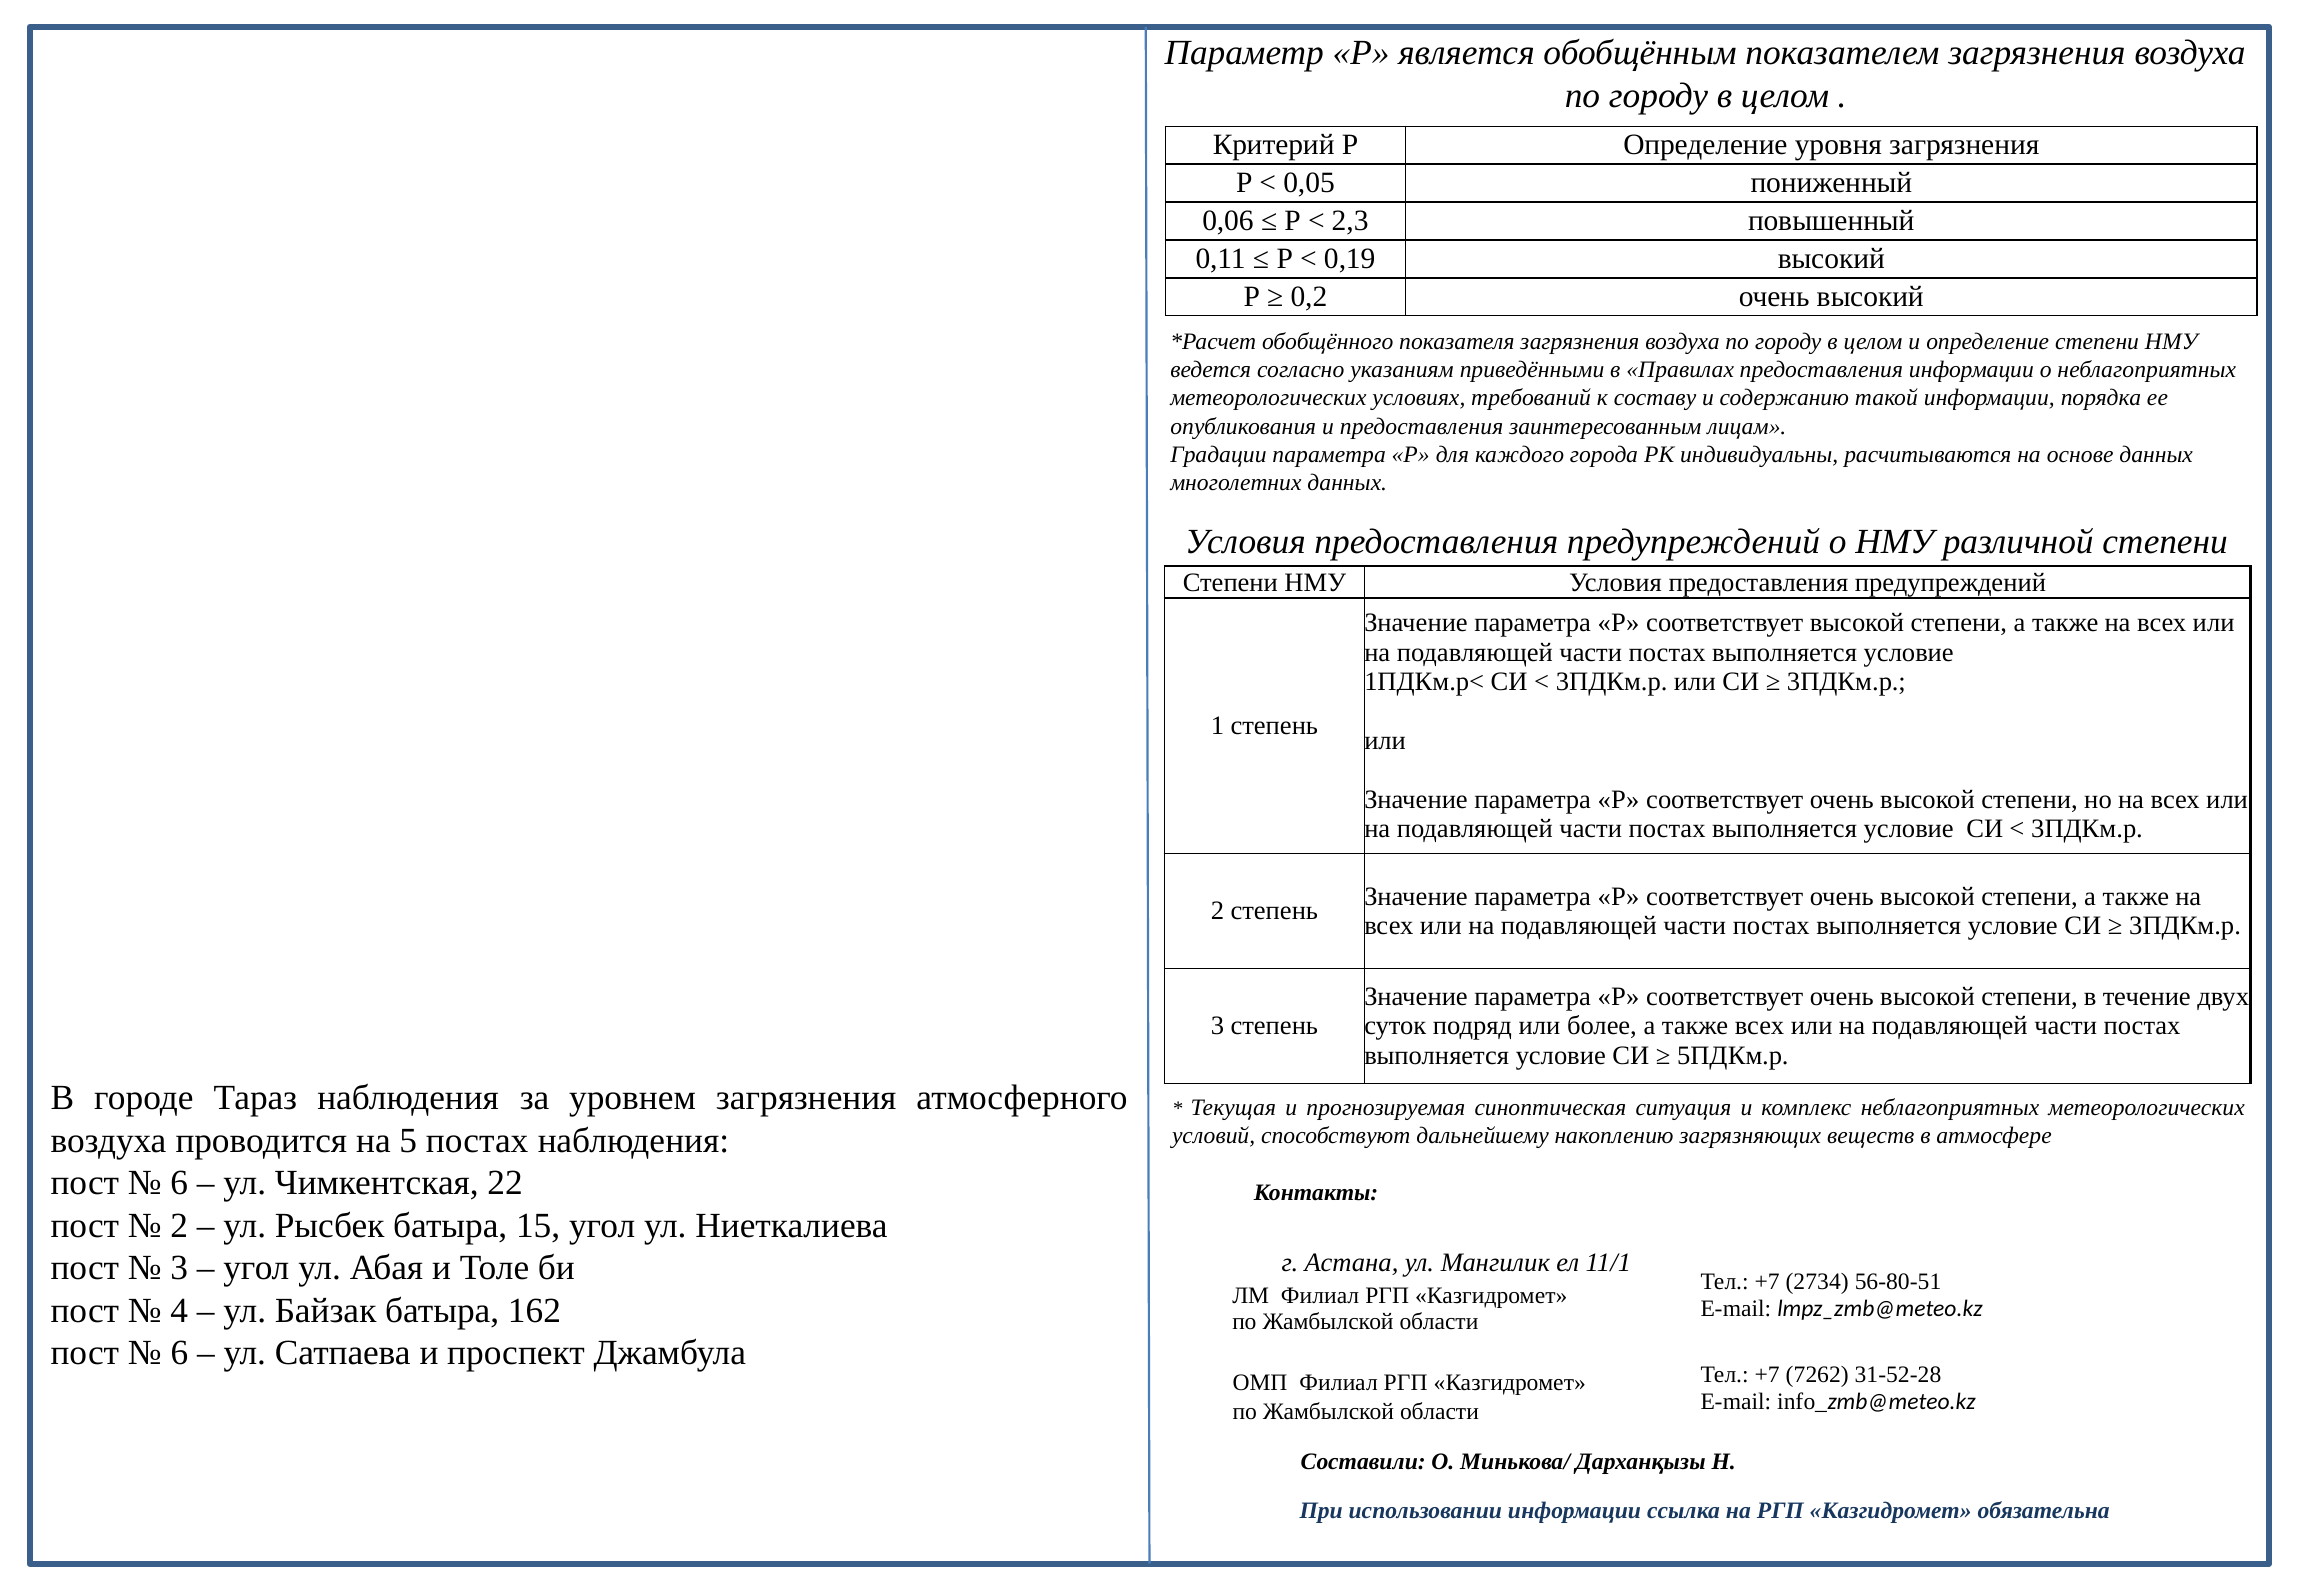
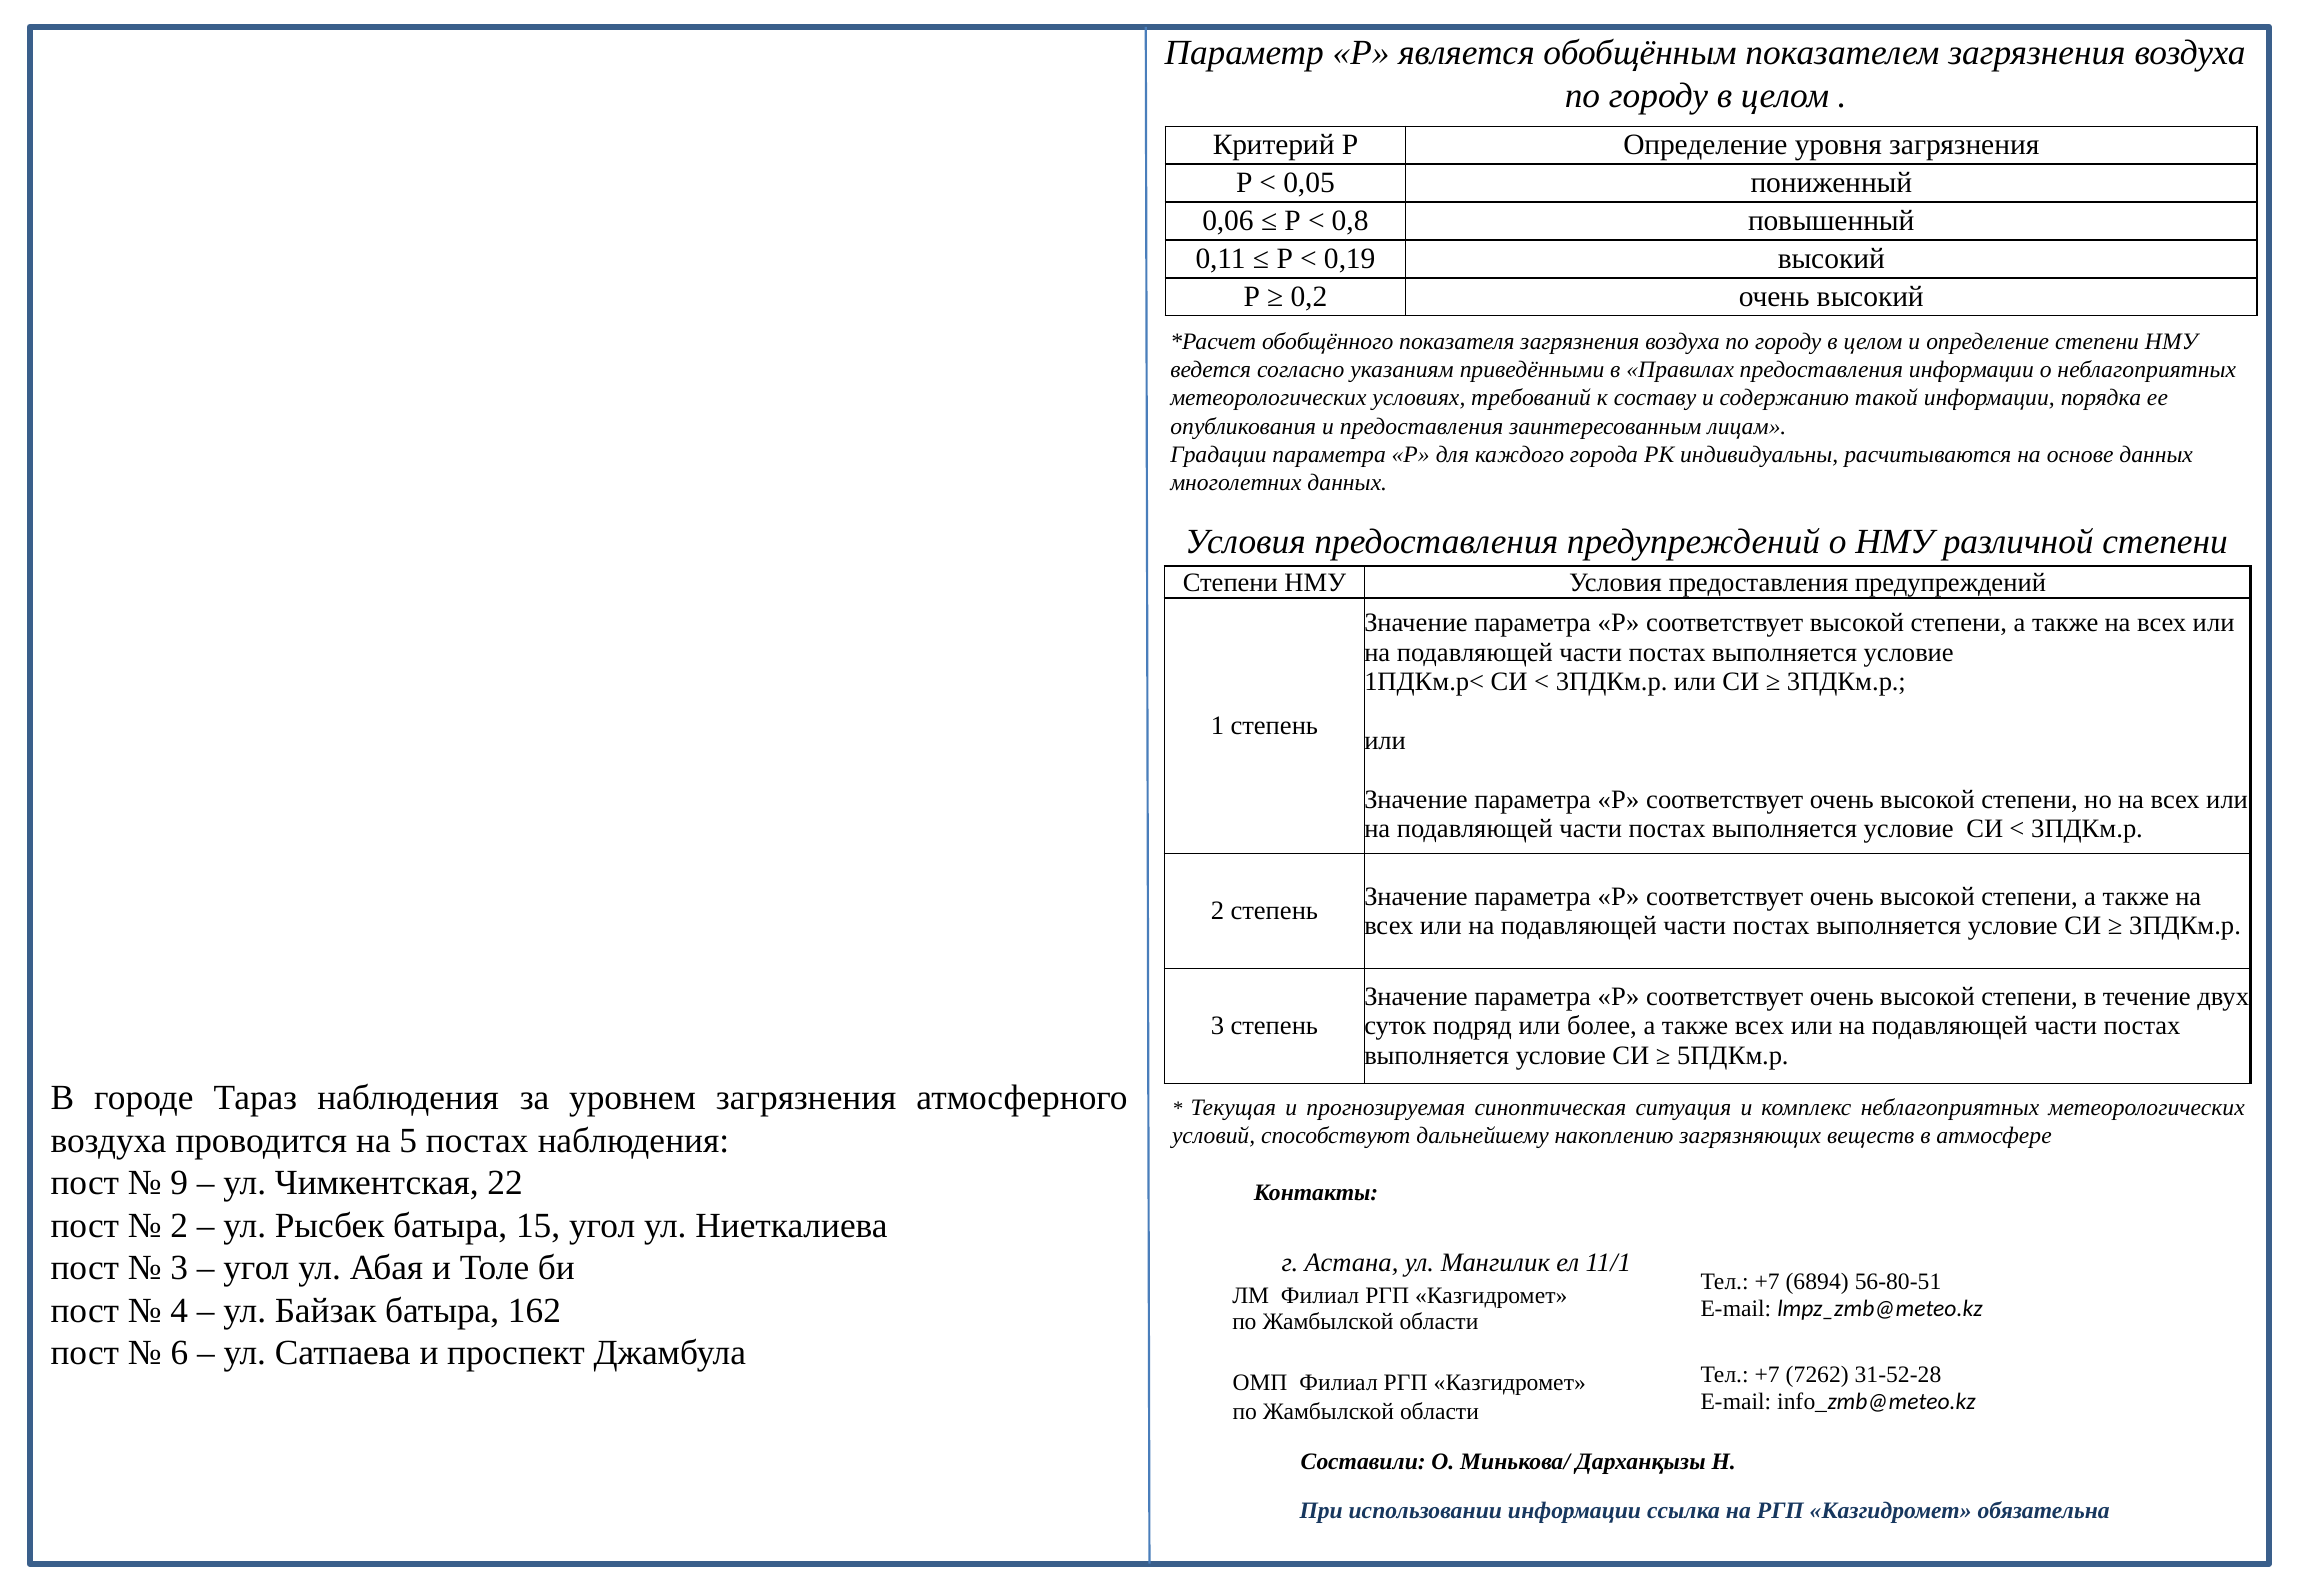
2,3: 2,3 -> 0,8 (1350, 221)
6: 6 -> 9 (179, 1184)
2734: 2734 -> 6894 (1817, 1282)
